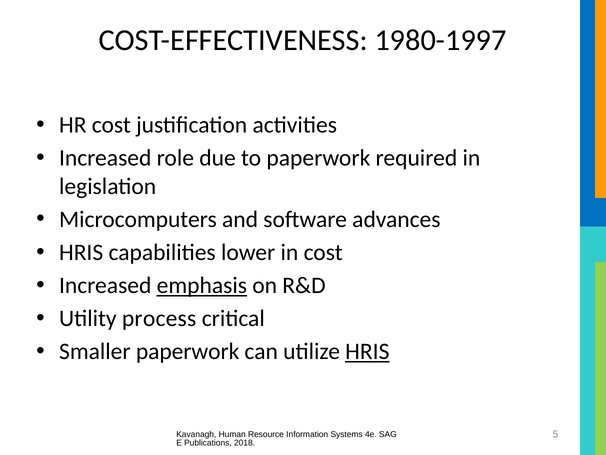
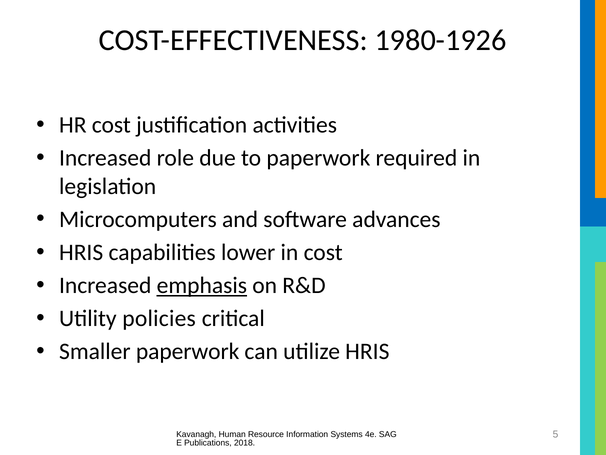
1980-1997: 1980-1997 -> 1980-1926 (441, 40)
process: process -> policies (159, 318)
HRIS underline: present -> none (367, 351)
